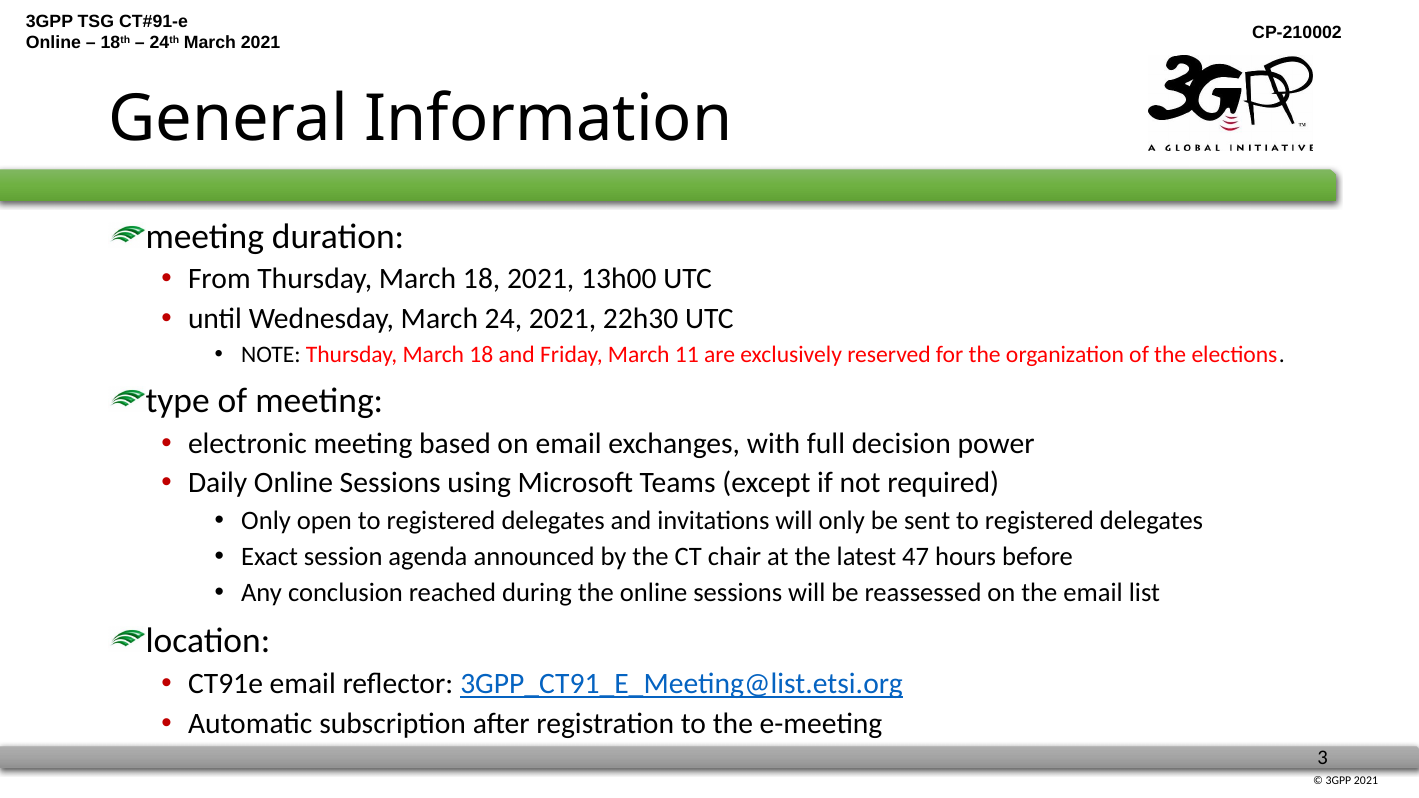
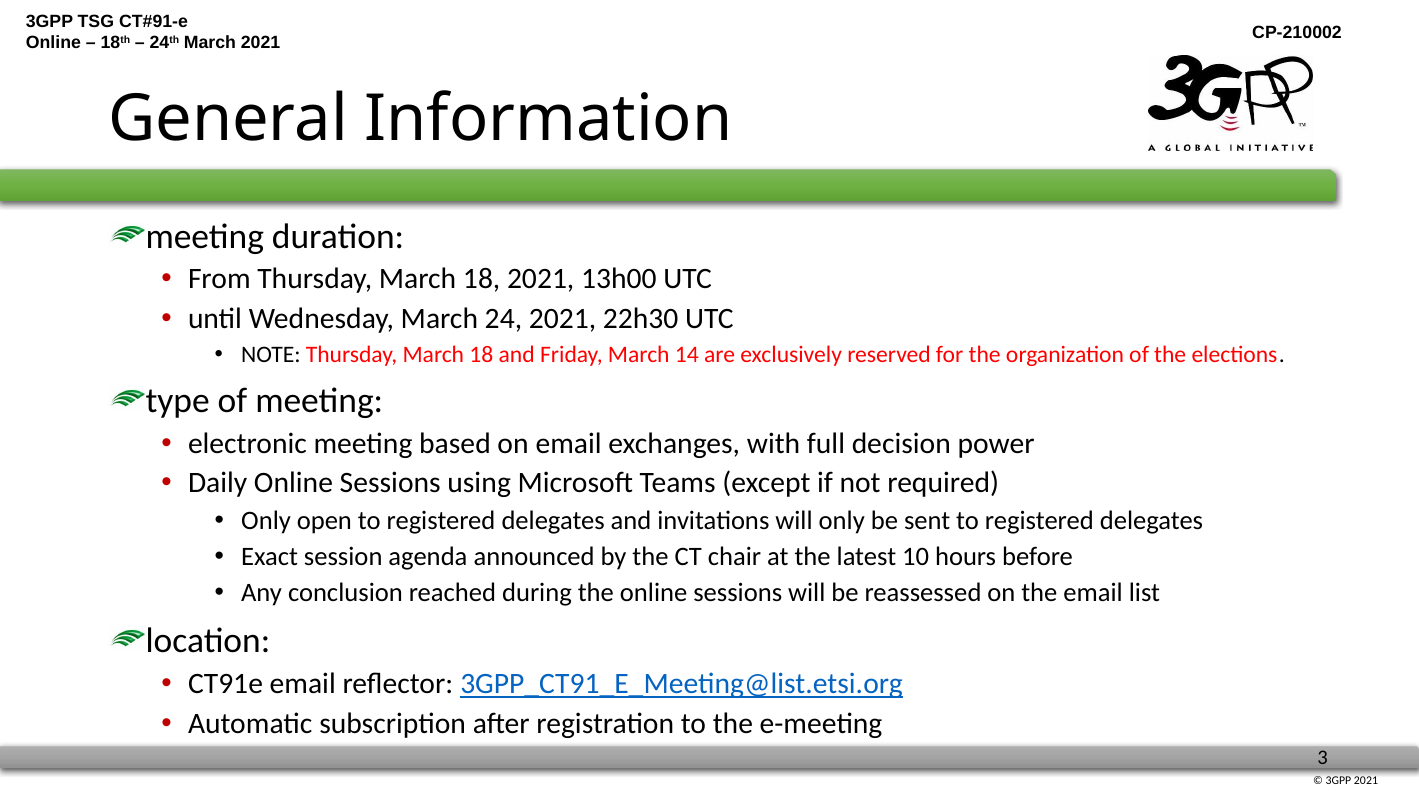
11: 11 -> 14 (687, 355)
47: 47 -> 10 (916, 557)
